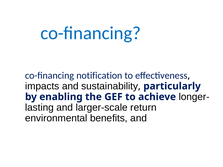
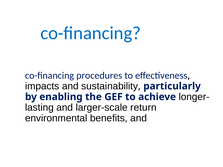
notification: notification -> procedures (99, 76)
